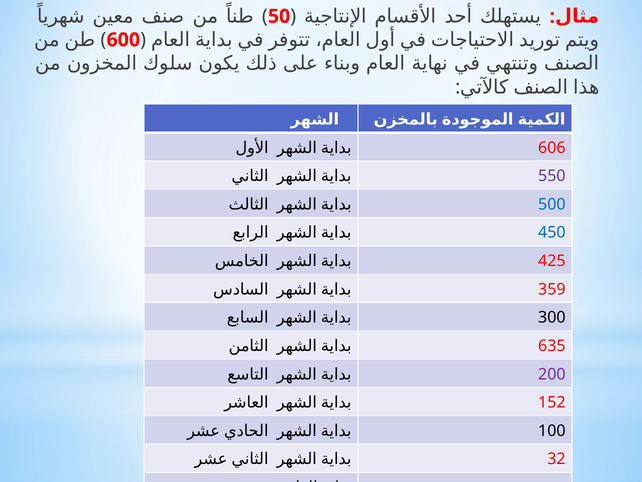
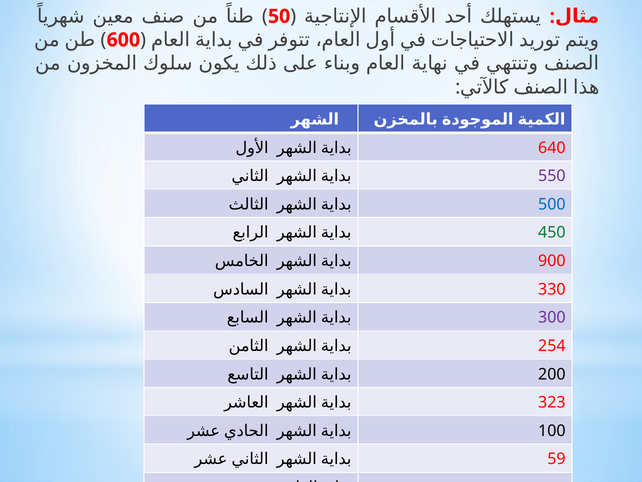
606: 606 -> 640 (552, 148)
450 colour: blue -> green (552, 232)
425: 425 -> 900 (552, 261)
359: 359 -> 330 (552, 289)
300 colour: black -> purple (552, 317)
635: 635 -> 254 (552, 346)
200 colour: purple -> black (552, 374)
152: 152 -> 323 (552, 402)
32: 32 -> 59 (556, 459)
